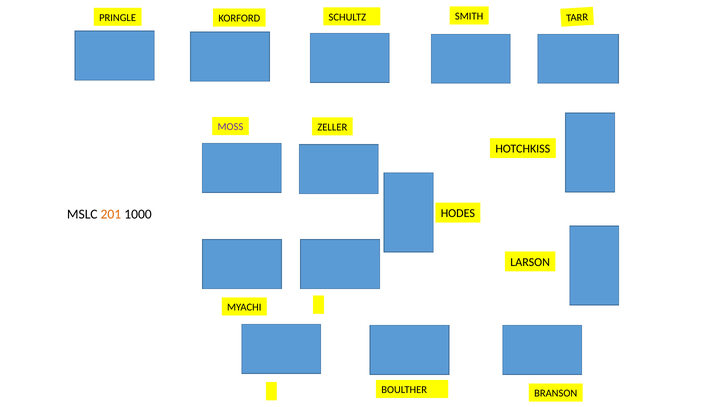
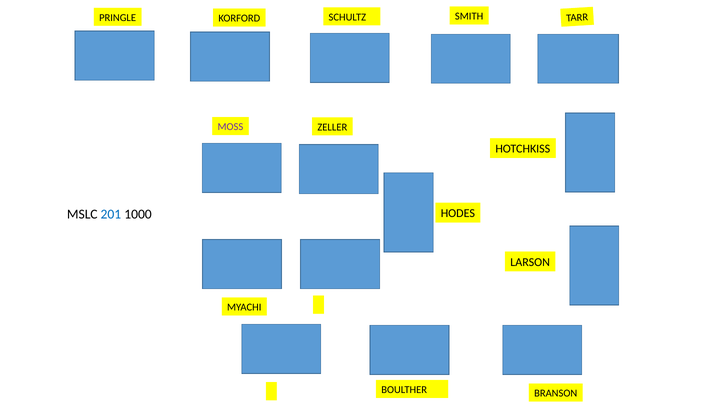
201 colour: orange -> blue (111, 215)
